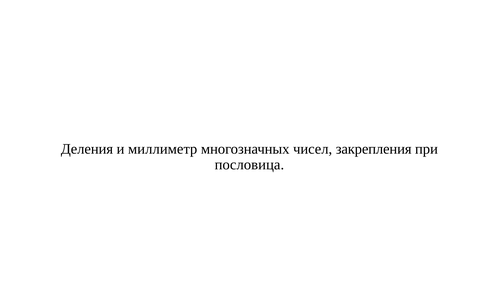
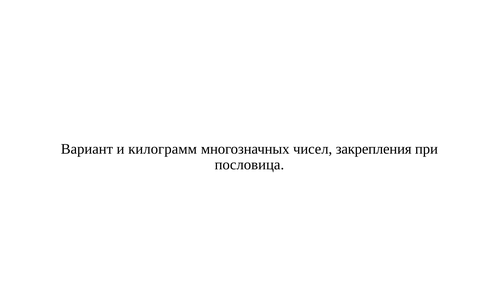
Деления: Деления -> Вариант (87, 149)
миллиметр: миллиметр -> килограмм (163, 149)
